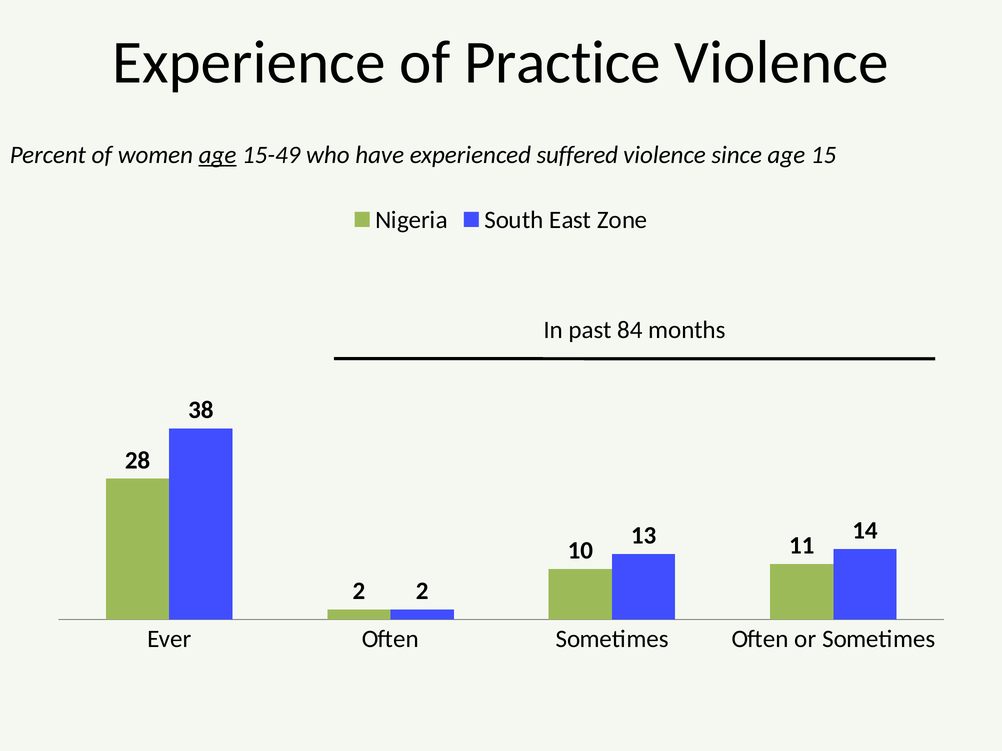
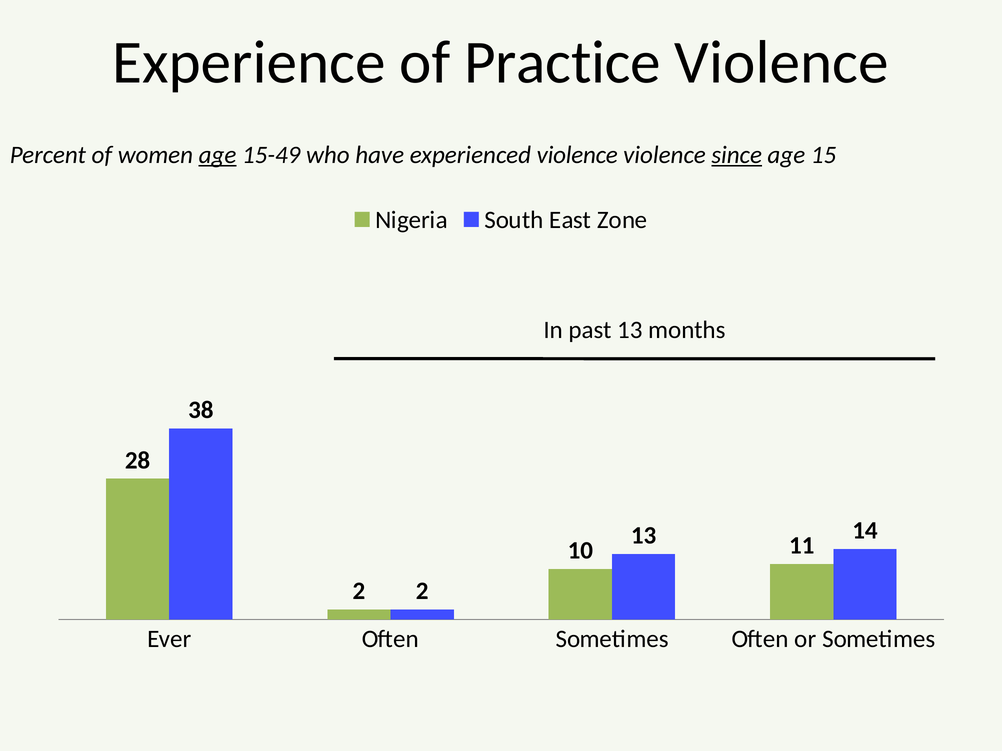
experienced suffered: suffered -> violence (577, 155)
since underline: none -> present (737, 155)
past 84: 84 -> 13 (630, 330)
